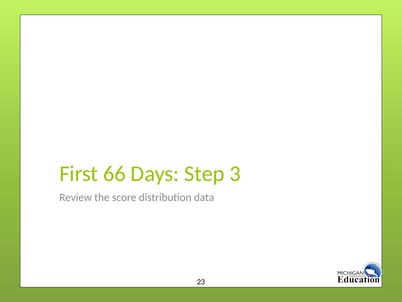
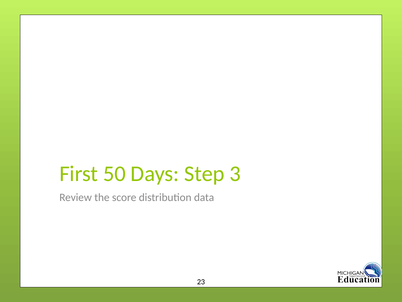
66: 66 -> 50 (114, 174)
